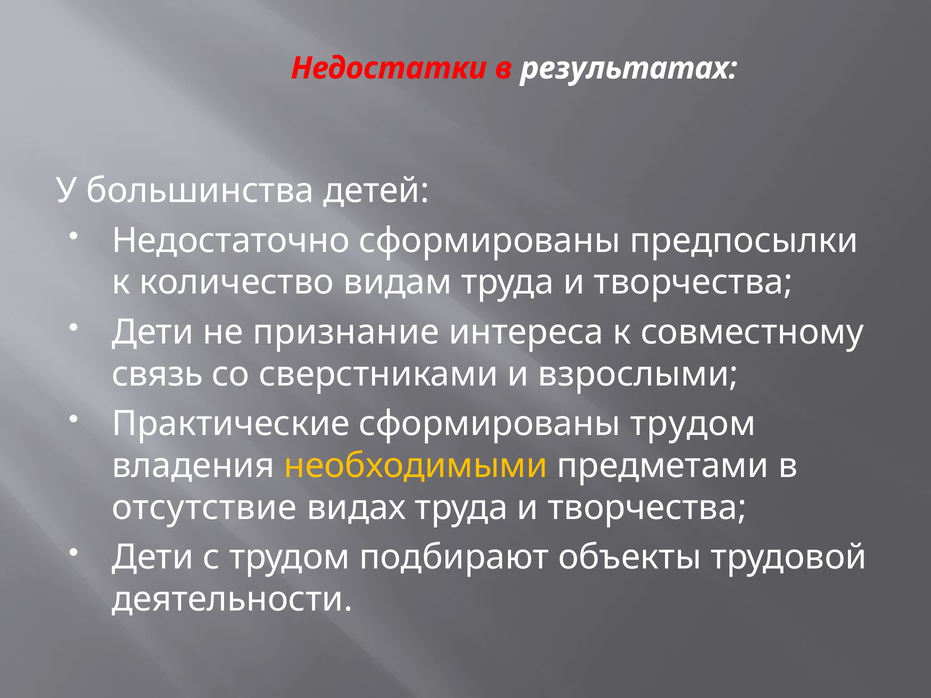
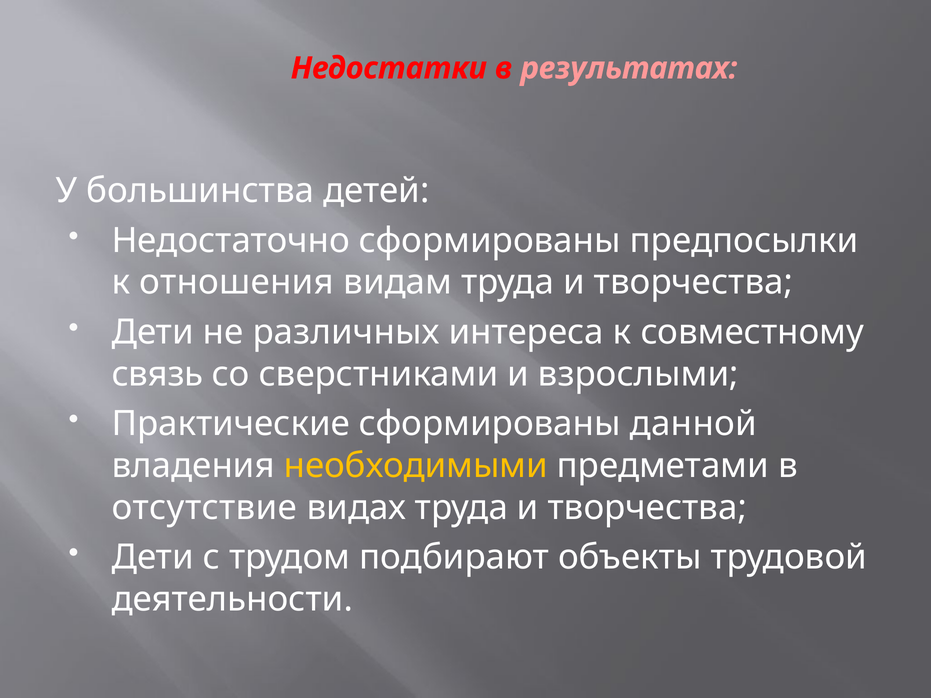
результатах colour: white -> pink (629, 68)
количество: количество -> отношения (236, 283)
признание: признание -> различных (346, 332)
сформированы трудом: трудом -> данной (693, 424)
